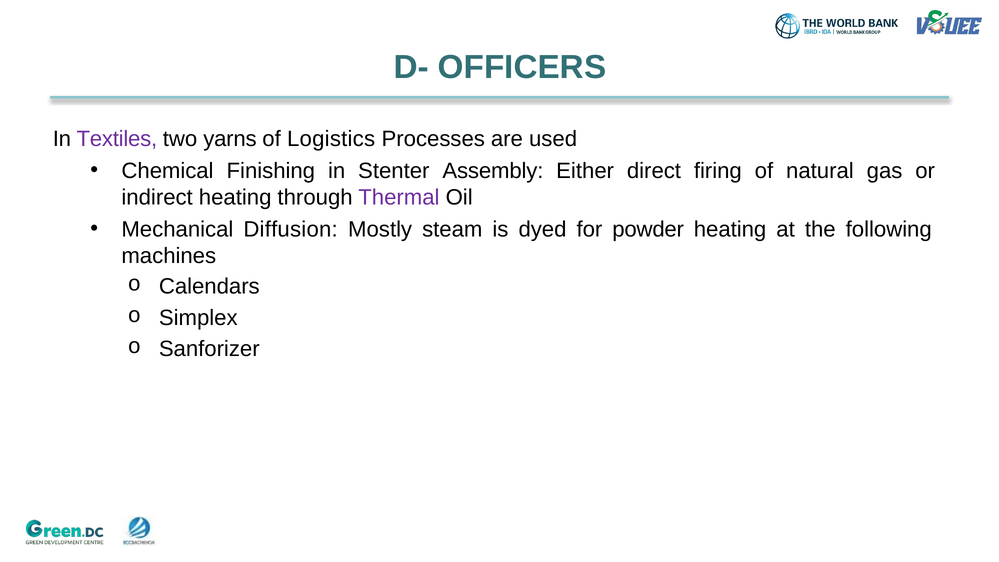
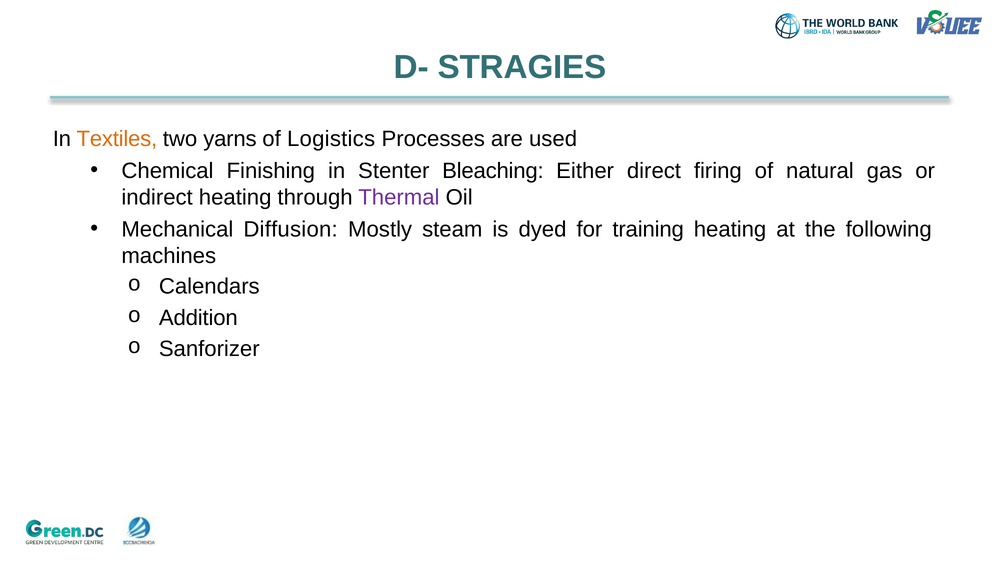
OFFICERS: OFFICERS -> STRAGIES (522, 67)
Textiles colour: purple -> orange (117, 139)
Assembly: Assembly -> Bleaching (493, 171)
powder: powder -> training (648, 229)
Simplex: Simplex -> Addition (198, 318)
